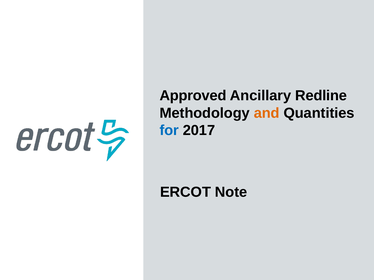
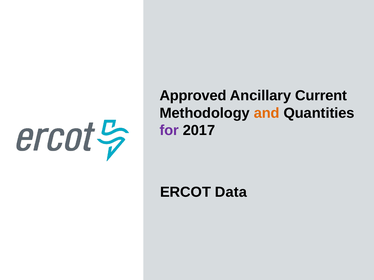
Redline: Redline -> Current (321, 96)
for colour: blue -> purple (169, 131)
Note: Note -> Data (231, 192)
